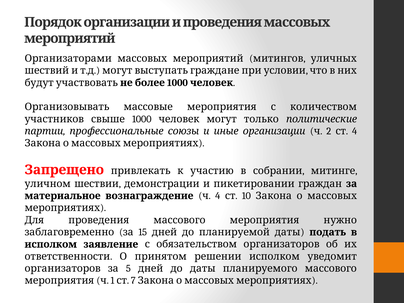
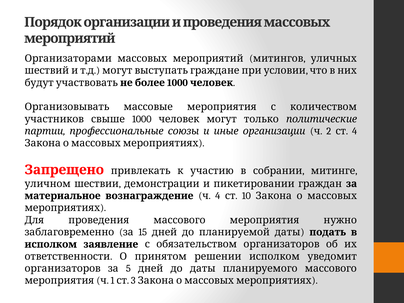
7: 7 -> 3 (133, 281)
